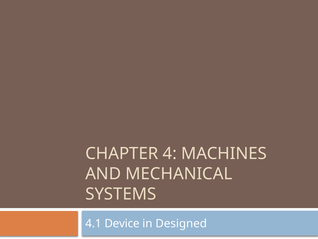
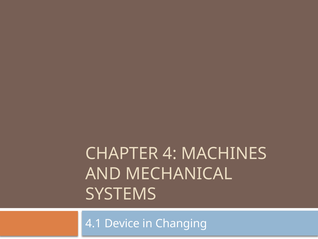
Designed: Designed -> Changing (181, 223)
